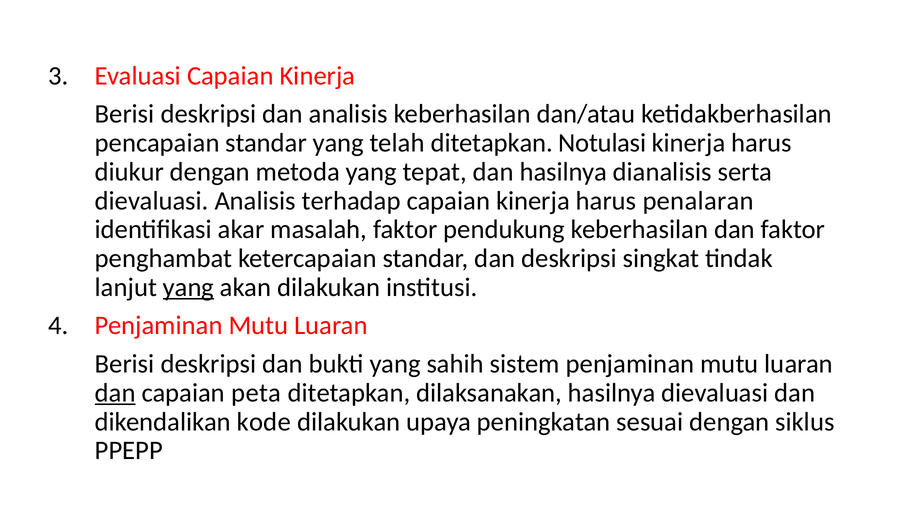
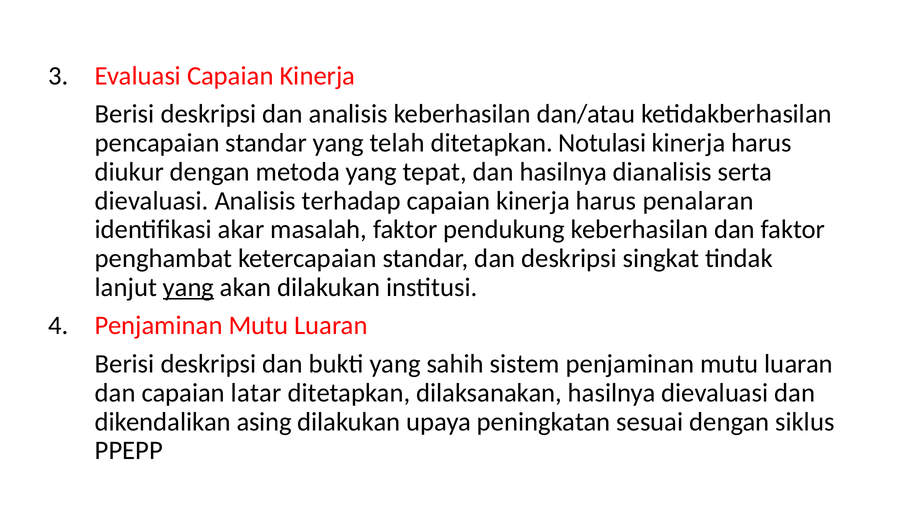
dan underline: present -> none (115, 393)
peta: peta -> latar (256, 393)
kode: kode -> asing (264, 421)
